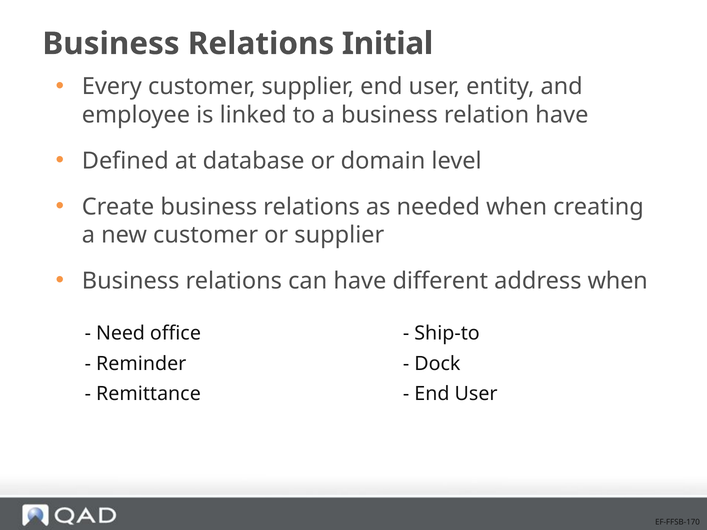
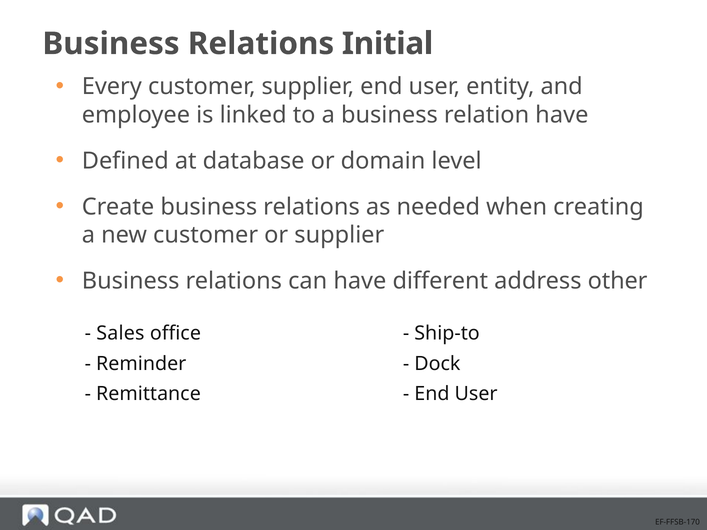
address when: when -> other (618, 281)
Need: Need -> Sales (120, 333)
